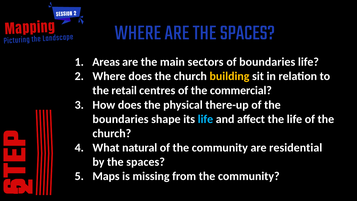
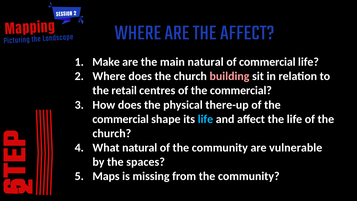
ARE THE SPACES: SPACES -> AFFECT (247, 32)
Areas: Areas -> Make (106, 62)
main sectors: sectors -> natural (206, 62)
of boundaries: boundaries -> commercial (267, 62)
building colour: yellow -> pink (229, 76)
boundaries: boundaries -> commercial (121, 119)
residential: residential -> vulnerable (296, 148)
